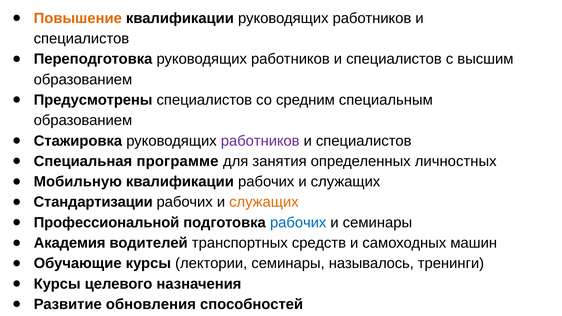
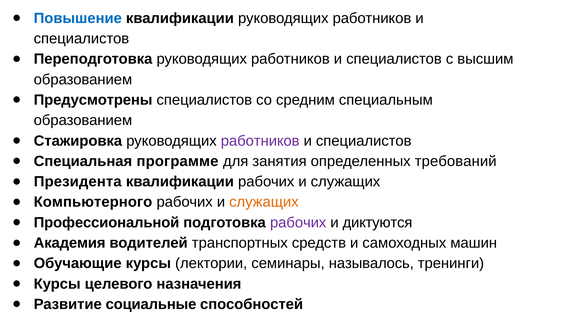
Повышение colour: orange -> blue (78, 18)
личностных: личностных -> требований (456, 161)
Мобильную: Мобильную -> Президента (78, 182)
Стандартизации: Стандартизации -> Компьютерного (93, 202)
рабочих colour: blue -> purple (298, 223)
и семинары: семинары -> диктуются (378, 223)
обновления: обновления -> социальные (151, 304)
